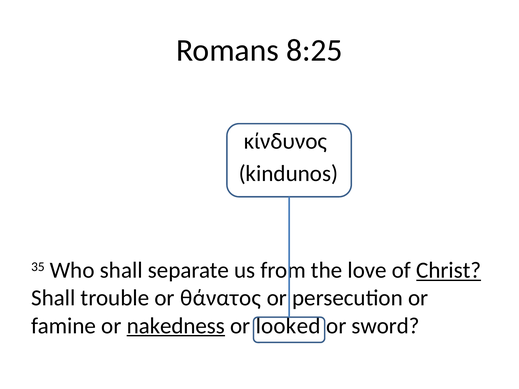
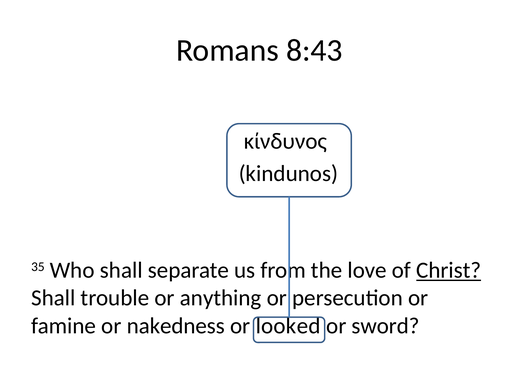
8:25: 8:25 -> 8:43 (314, 50)
θάνατος: θάνατος -> anything (221, 298)
nakedness underline: present -> none (176, 326)
